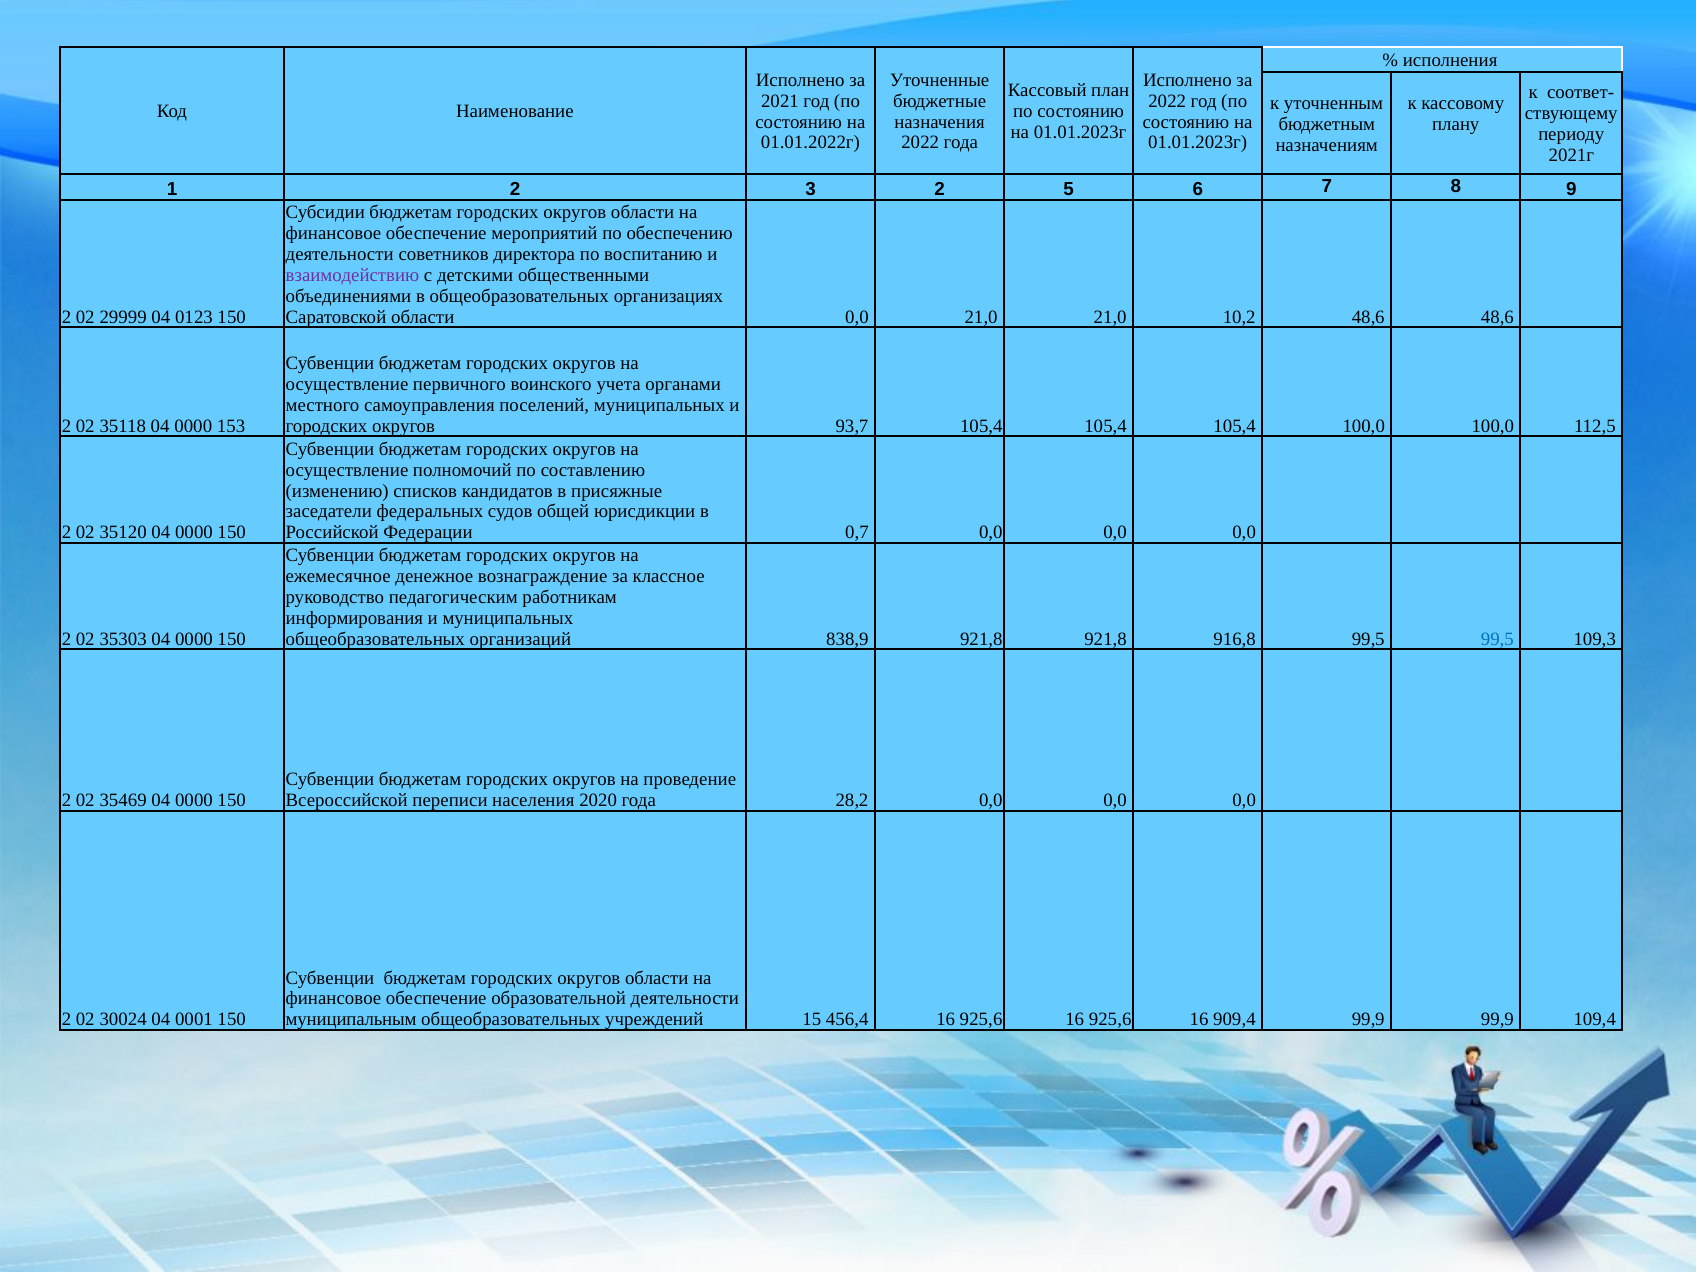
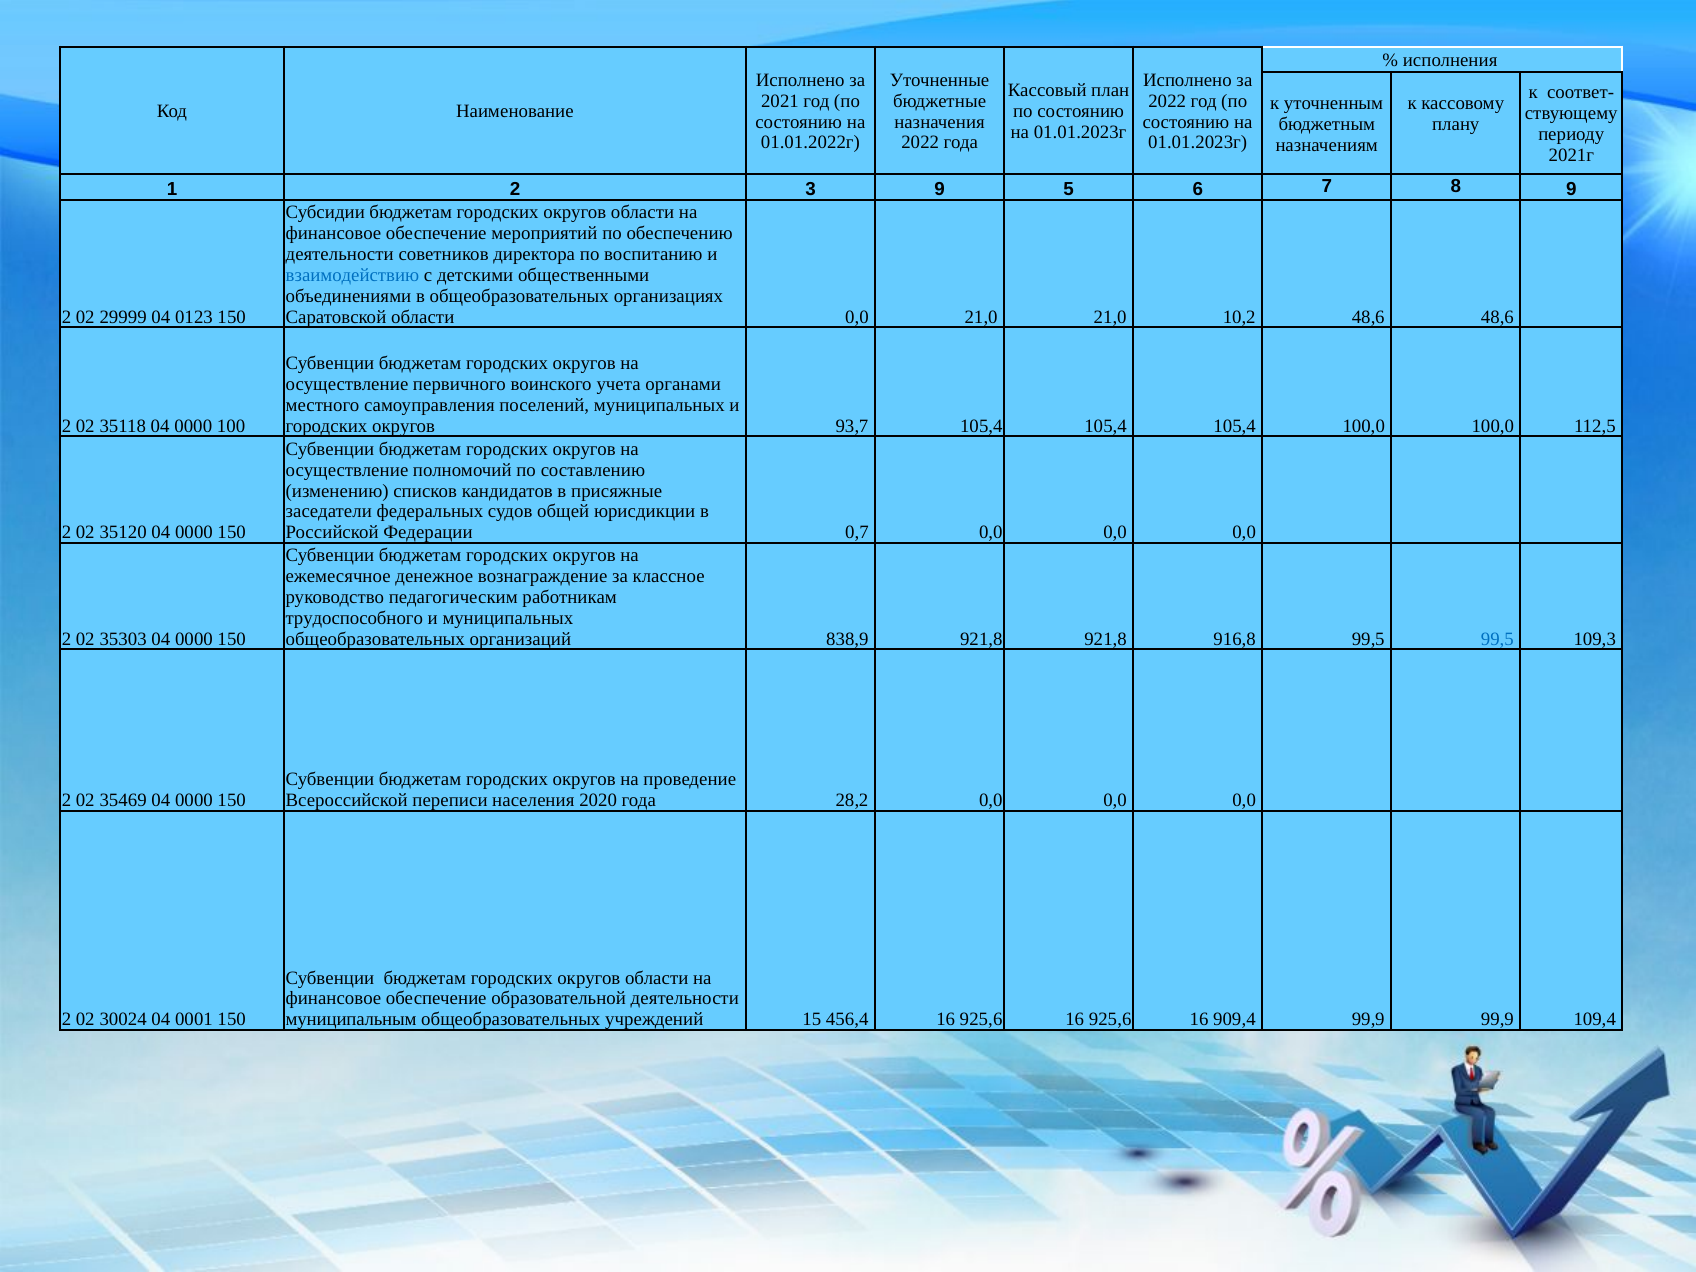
3 2: 2 -> 9 (940, 190)
взаимодействию colour: purple -> blue (352, 275)
153: 153 -> 100 (231, 426)
информирования: информирования -> трудоспособного (354, 618)
